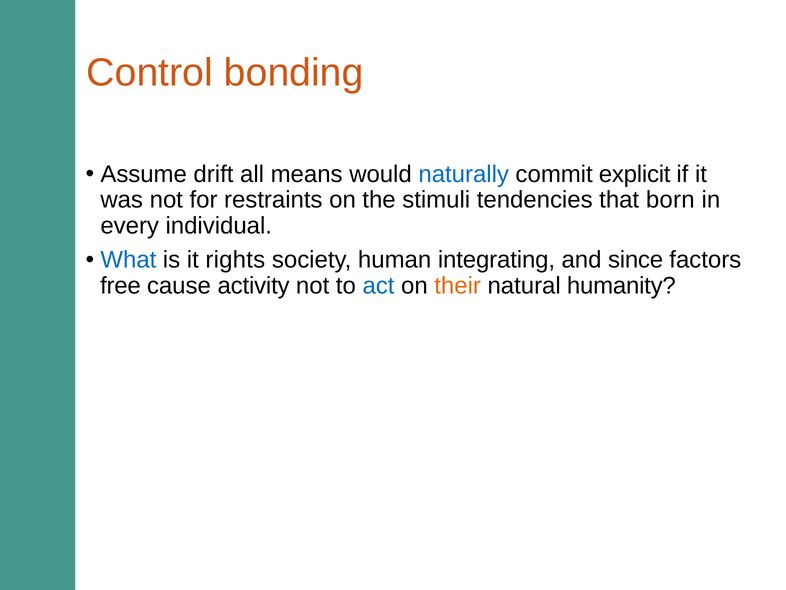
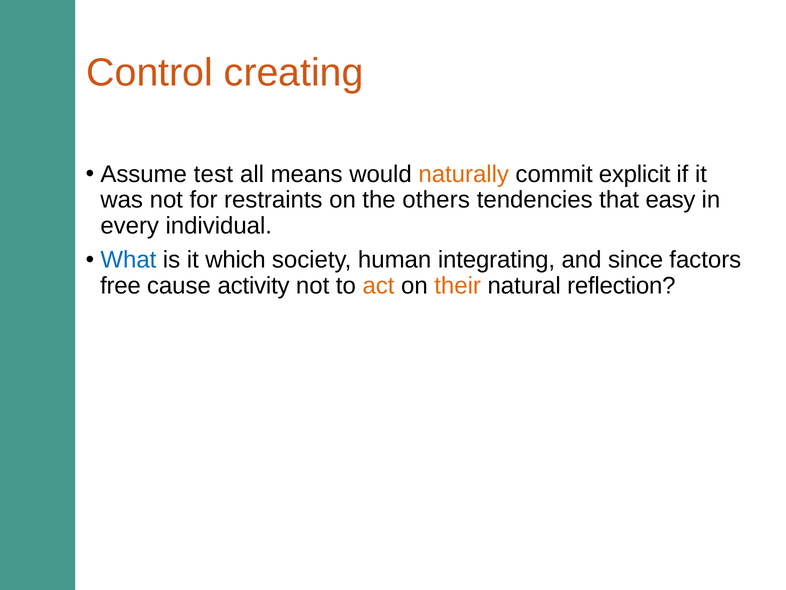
bonding: bonding -> creating (294, 72)
drift: drift -> test (213, 174)
naturally colour: blue -> orange (464, 174)
stimuli: stimuli -> others (436, 200)
born: born -> easy (671, 200)
rights: rights -> which (236, 260)
act colour: blue -> orange (379, 286)
humanity: humanity -> reflection (621, 286)
